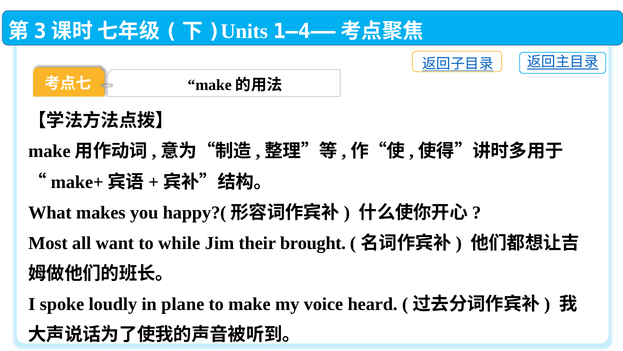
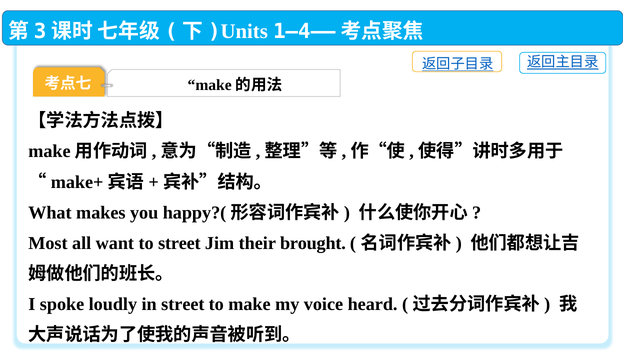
to while: while -> street (179, 243)
in plane: plane -> street (183, 304)
